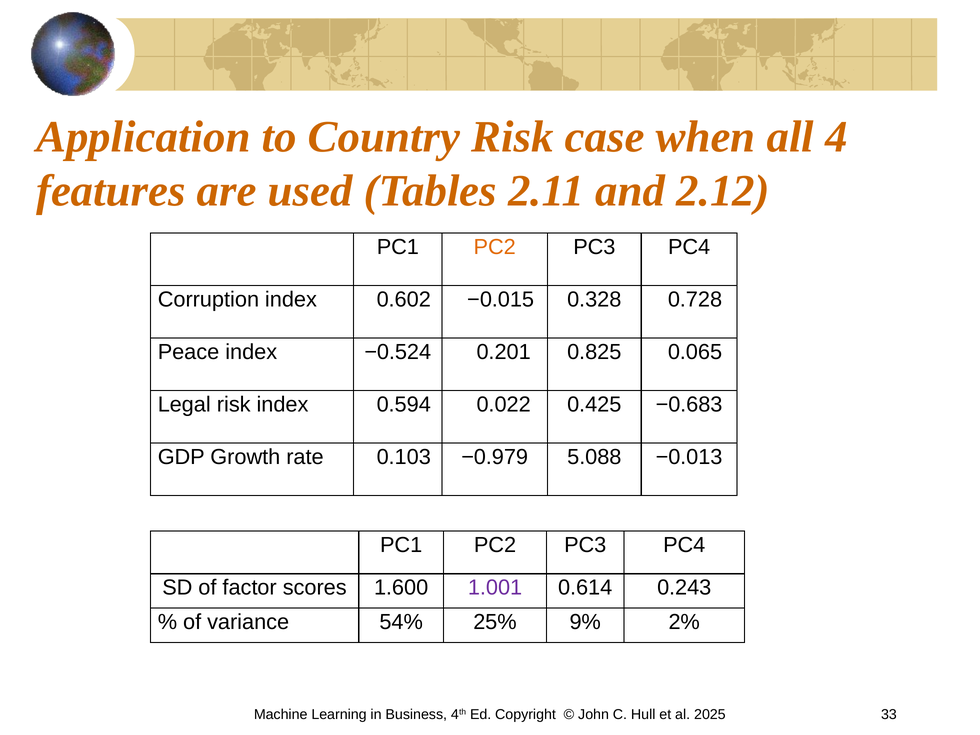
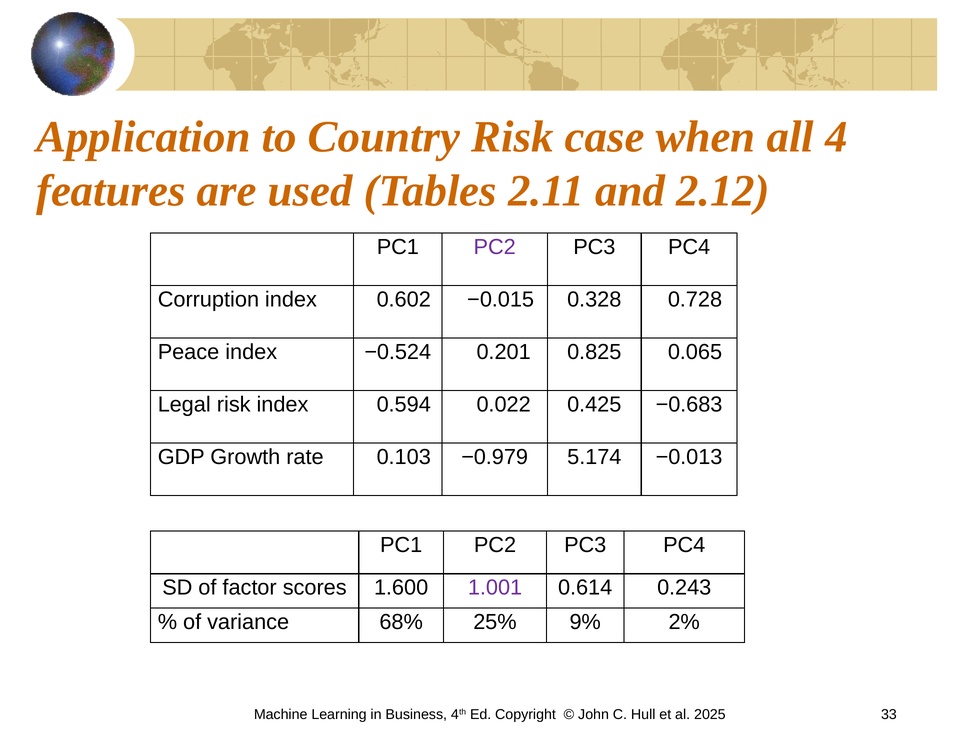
PC2 colour: orange -> purple (495, 247)
5.088: 5.088 -> 5.174 (594, 457)
54%: 54% -> 68% (401, 622)
